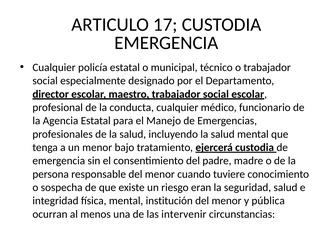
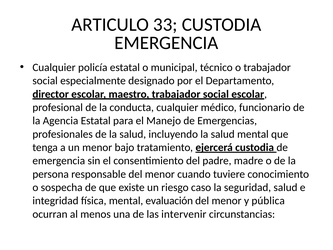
17: 17 -> 33 (165, 25)
eran: eran -> caso (201, 187)
institución: institución -> evaluación (169, 201)
